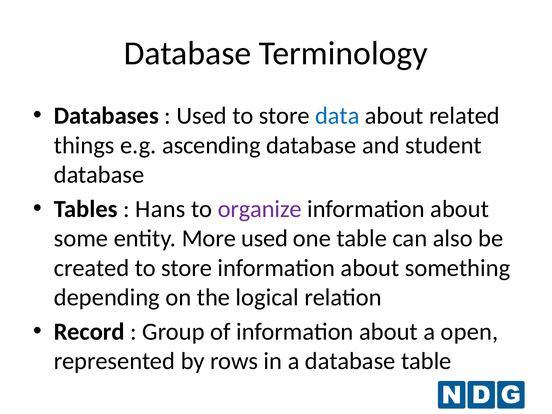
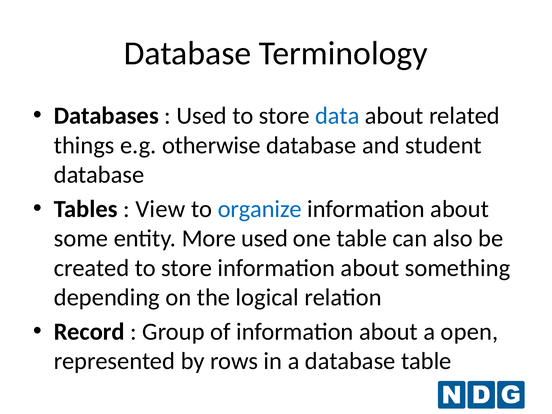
ascending: ascending -> otherwise (211, 145)
Hans: Hans -> View (160, 209)
organize colour: purple -> blue (260, 209)
